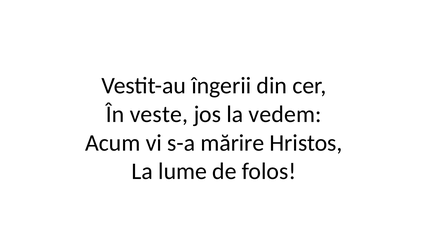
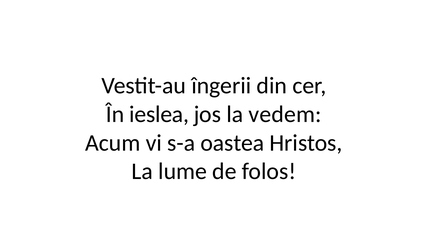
veste: veste -> ieslea (159, 114)
mărire: mărire -> oastea (232, 143)
